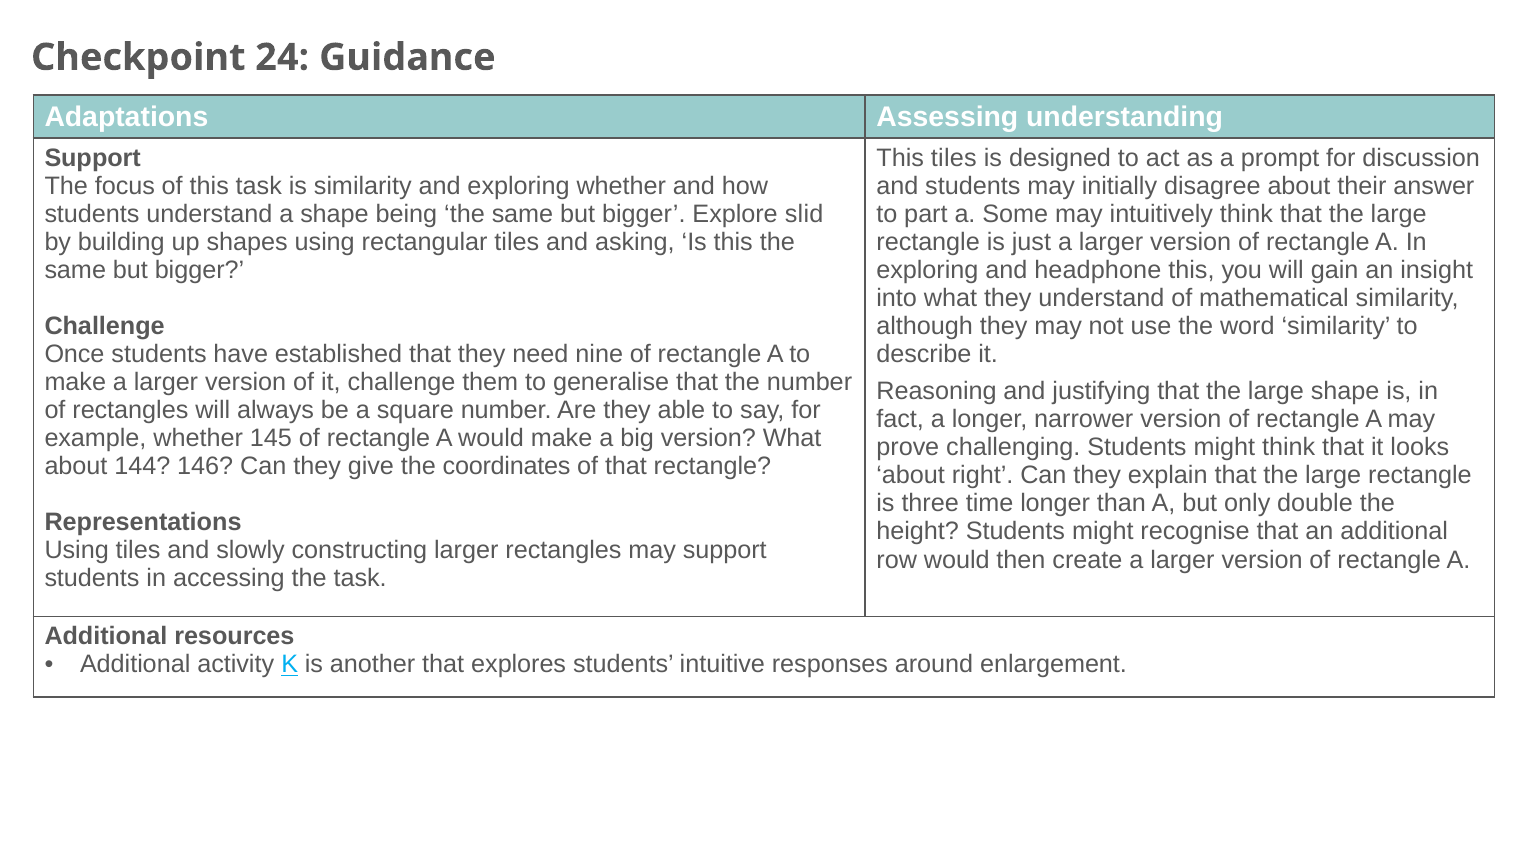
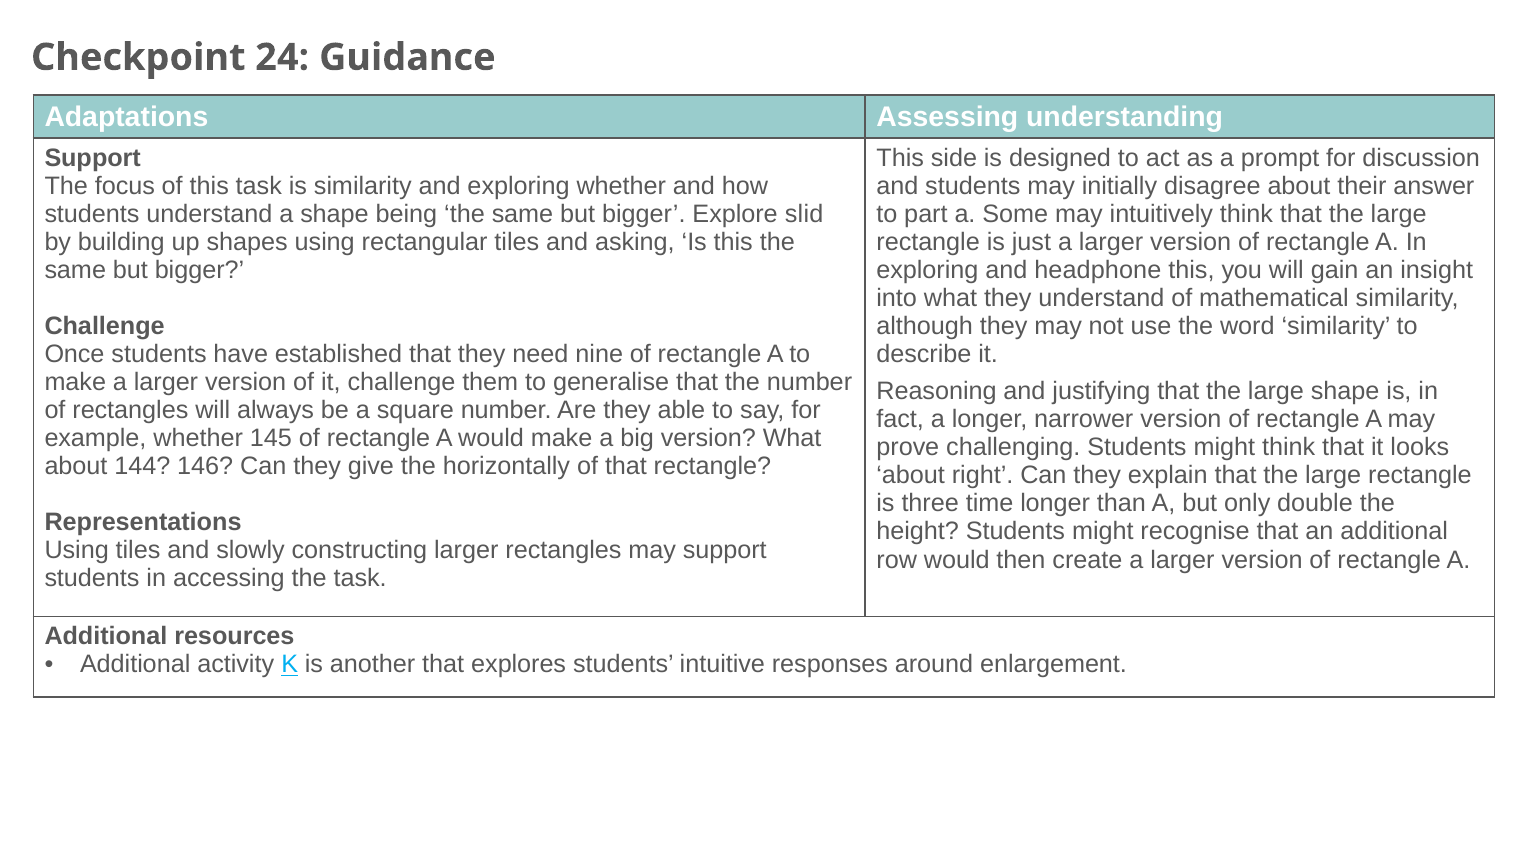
This tiles: tiles -> side (954, 158)
coordinates: coordinates -> horizontally (506, 467)
